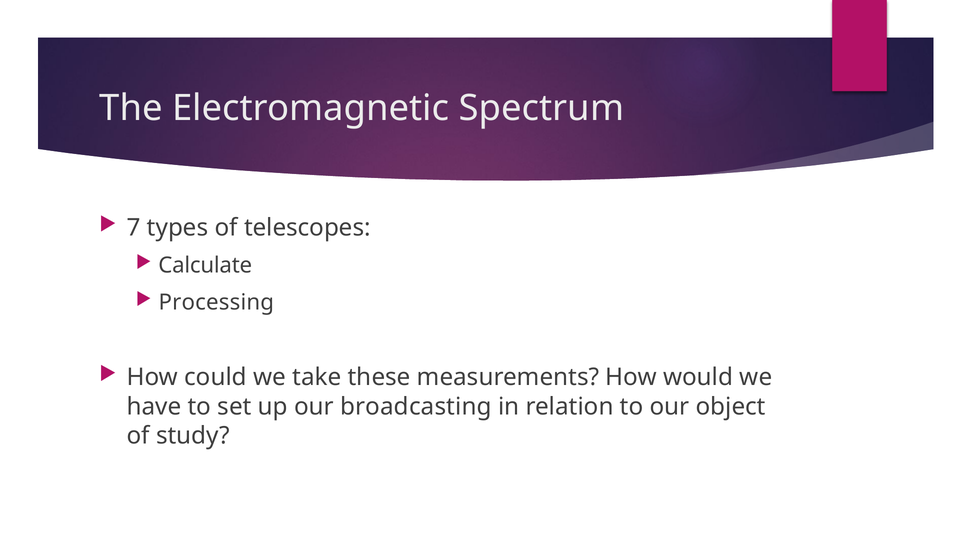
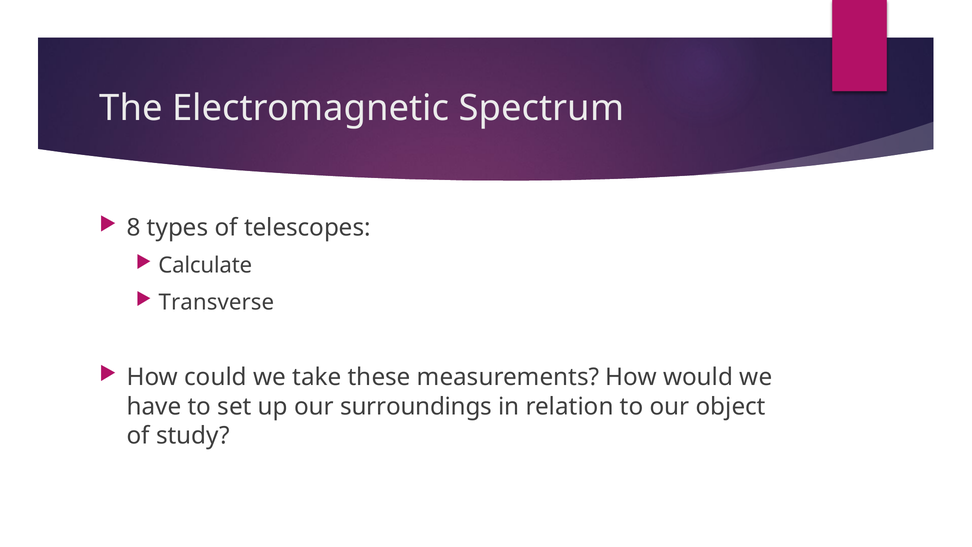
7: 7 -> 8 (134, 227)
Processing: Processing -> Transverse (216, 302)
broadcasting: broadcasting -> surroundings (416, 406)
